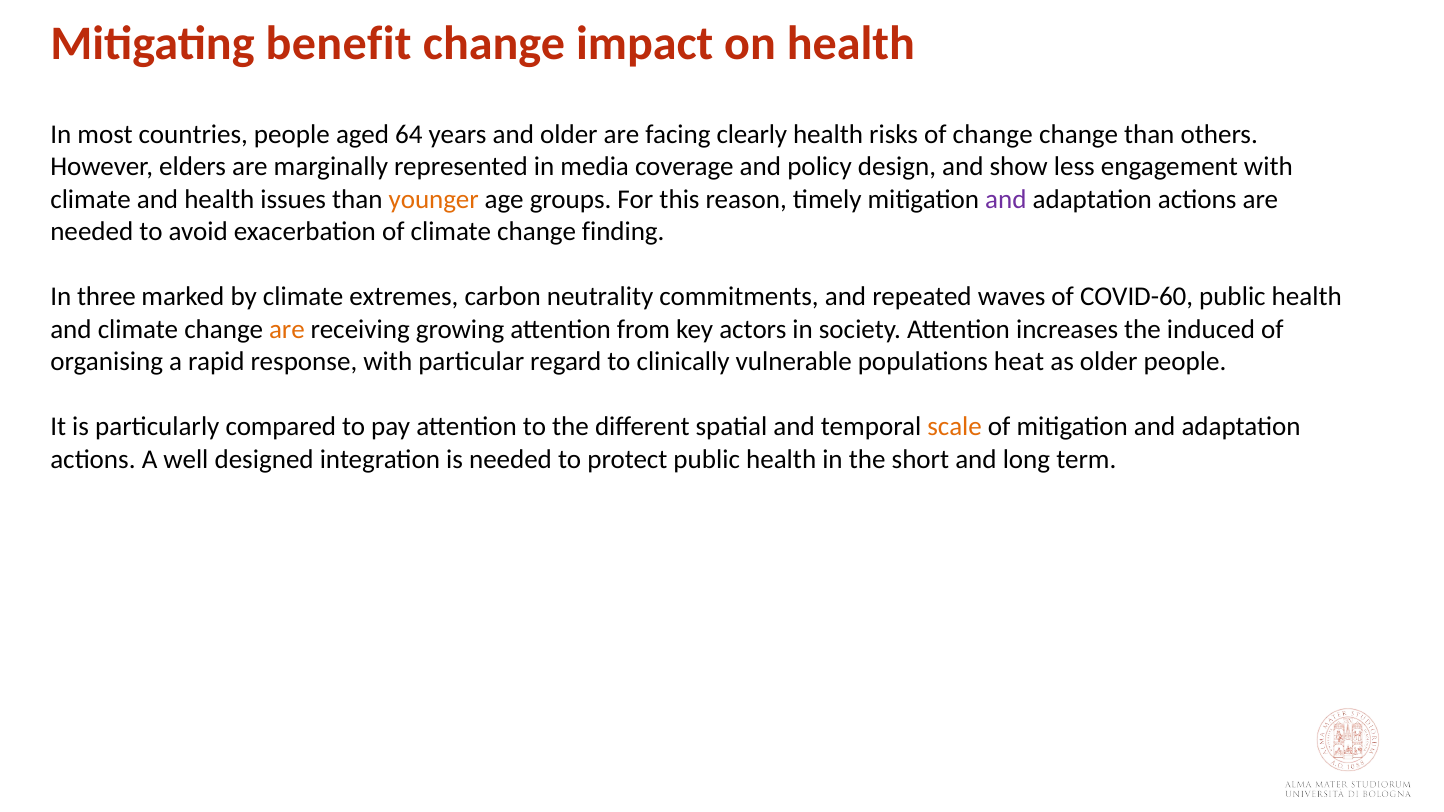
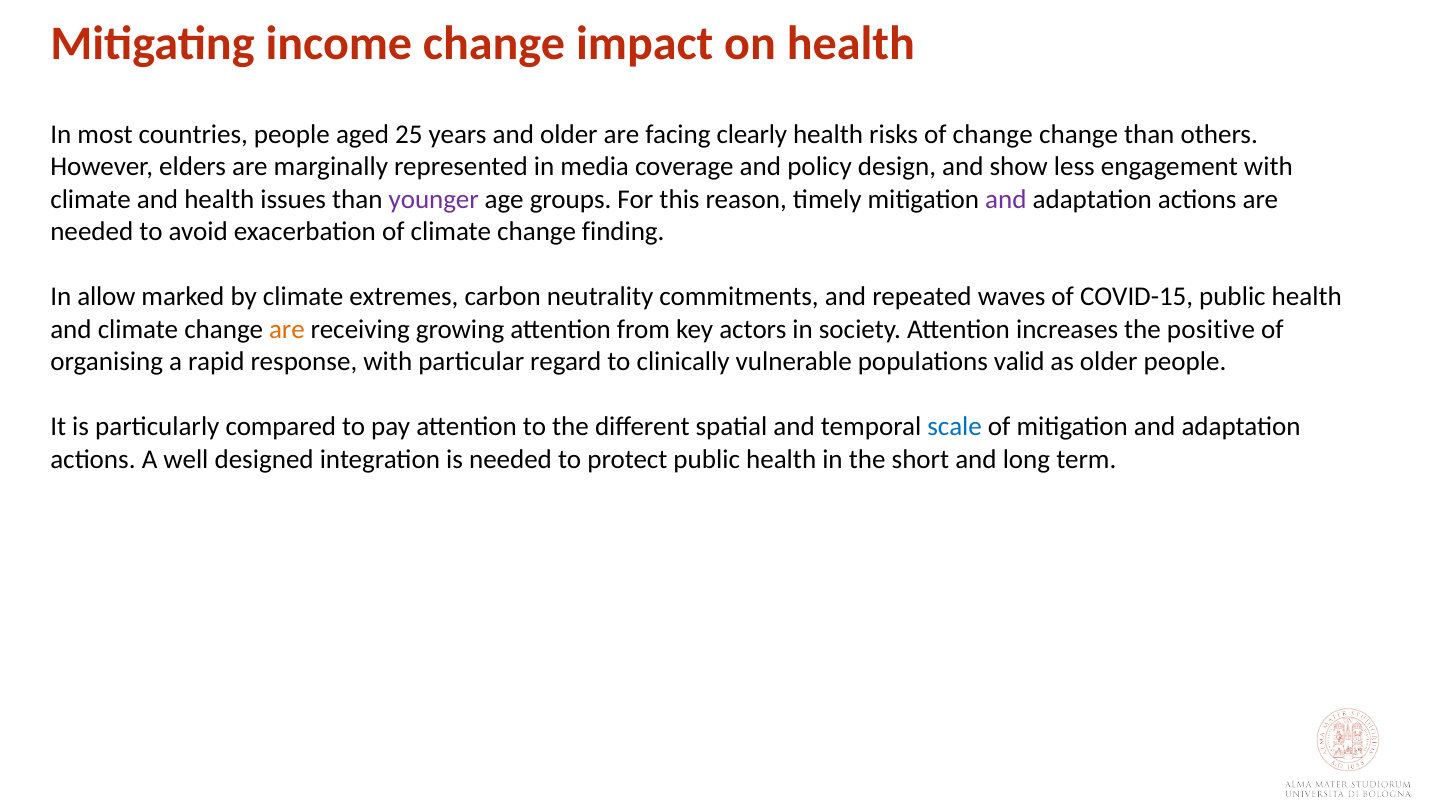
benefit: benefit -> income (339, 44)
64: 64 -> 25 (409, 134)
younger colour: orange -> purple (434, 199)
three: three -> allow (106, 297)
COVID-60: COVID-60 -> COVID-15 (1137, 297)
induced: induced -> positive (1211, 329)
heat: heat -> valid (1019, 362)
scale colour: orange -> blue (955, 427)
